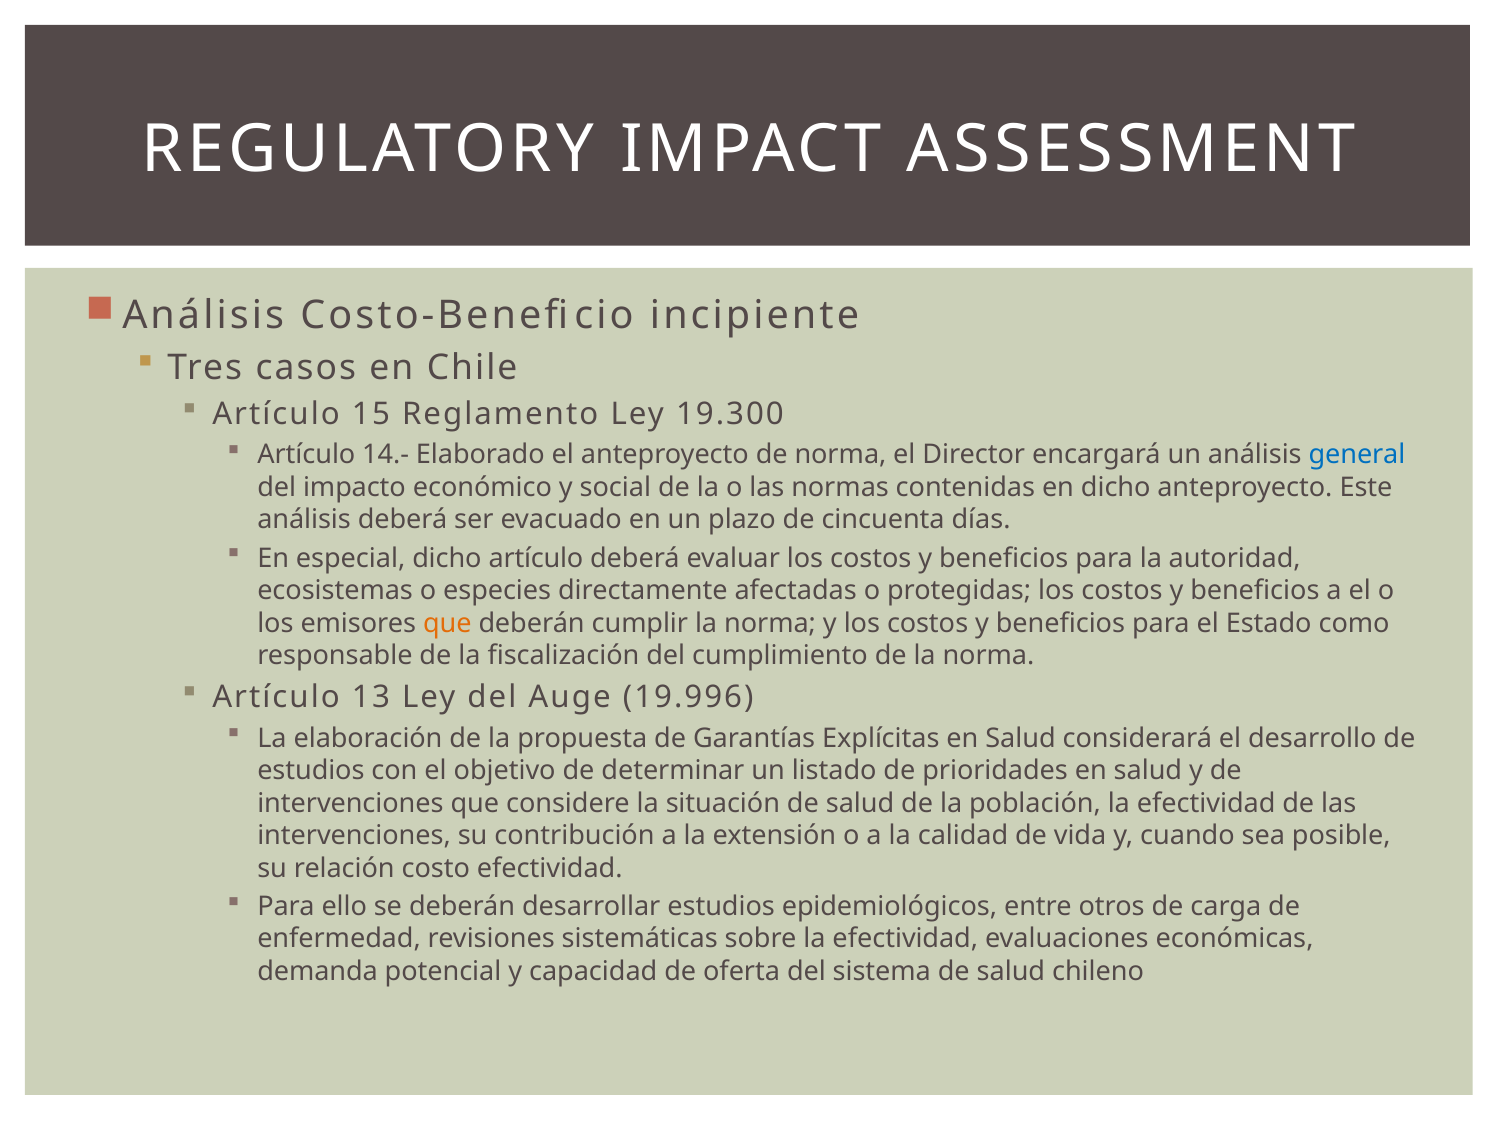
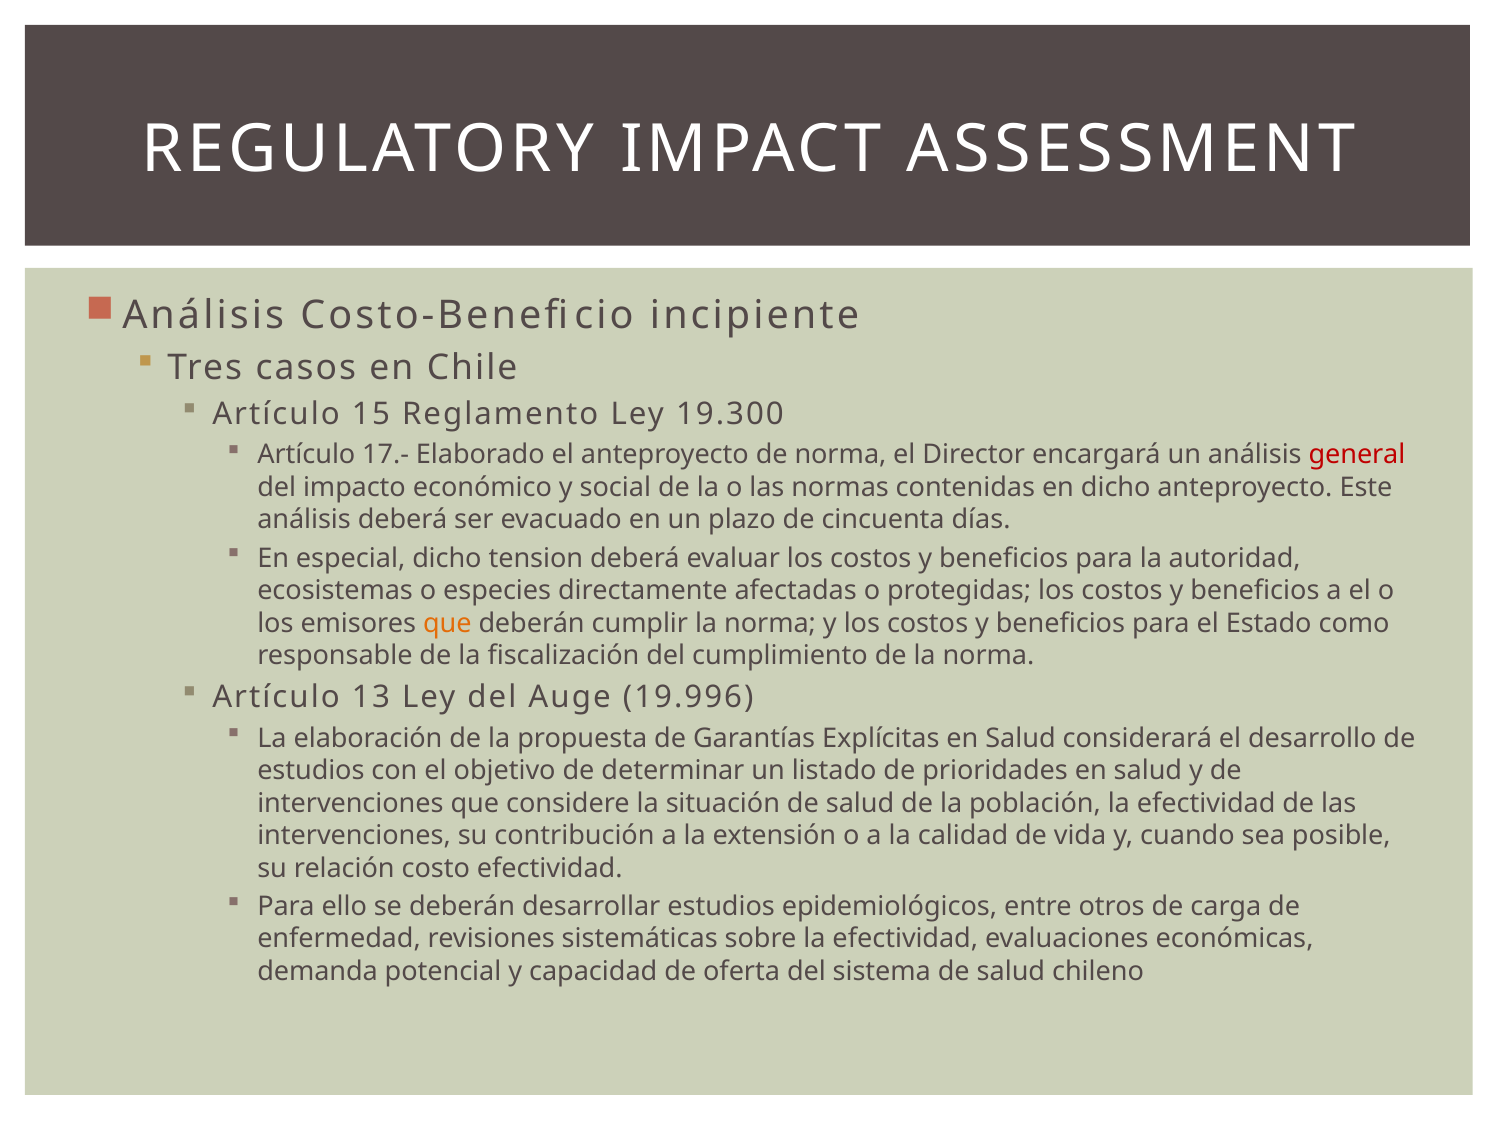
14.-: 14.- -> 17.- (386, 455)
general colour: blue -> red (1357, 455)
dicho artículo: artículo -> tension (536, 558)
